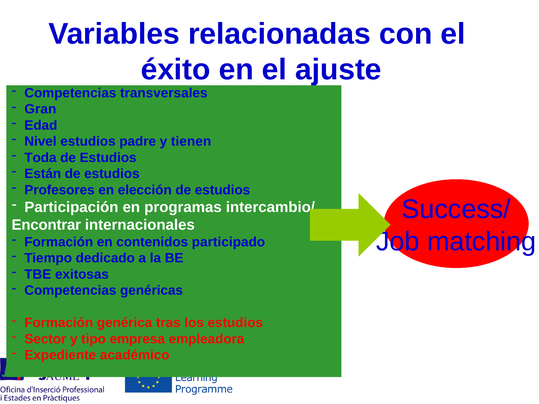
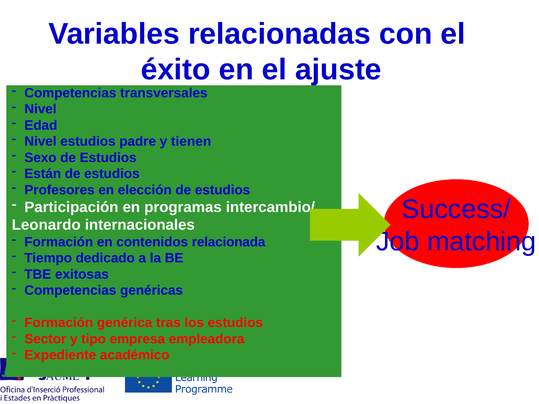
Gran: Gran -> Nivel (40, 109)
Toda: Toda -> Sexo (40, 158)
Encontrar: Encontrar -> Leonardo (46, 225)
participado: participado -> relacionada (229, 242)
